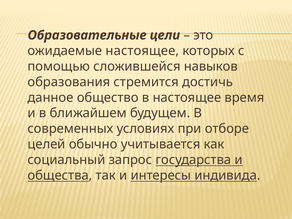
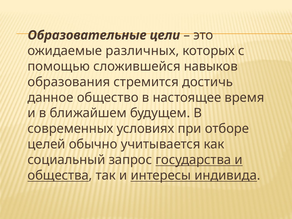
ожидаемые настоящее: настоящее -> различных (142, 51)
